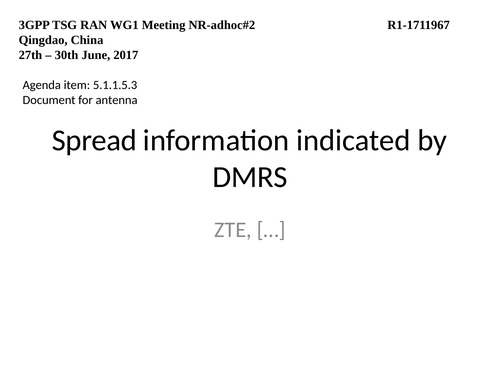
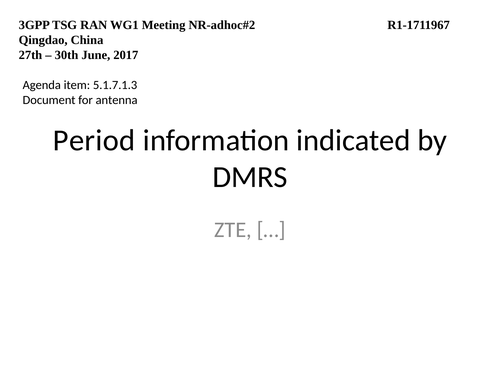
5.1.1.5.3: 5.1.1.5.3 -> 5.1.7.1.3 (115, 85)
Spread: Spread -> Period (94, 140)
